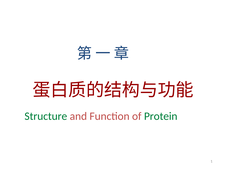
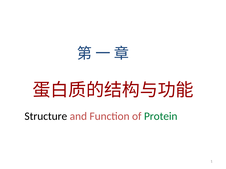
Structure colour: green -> black (46, 117)
